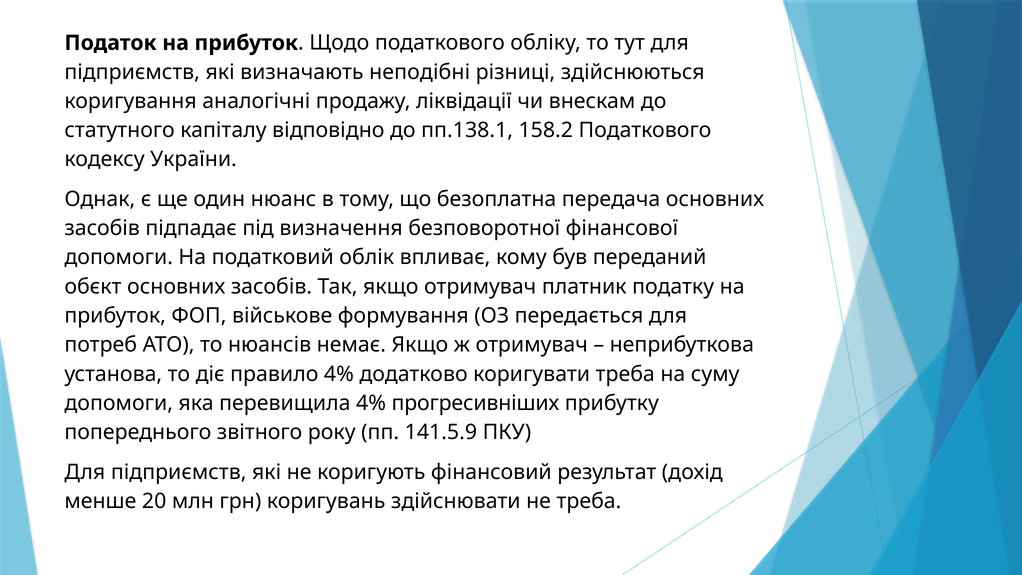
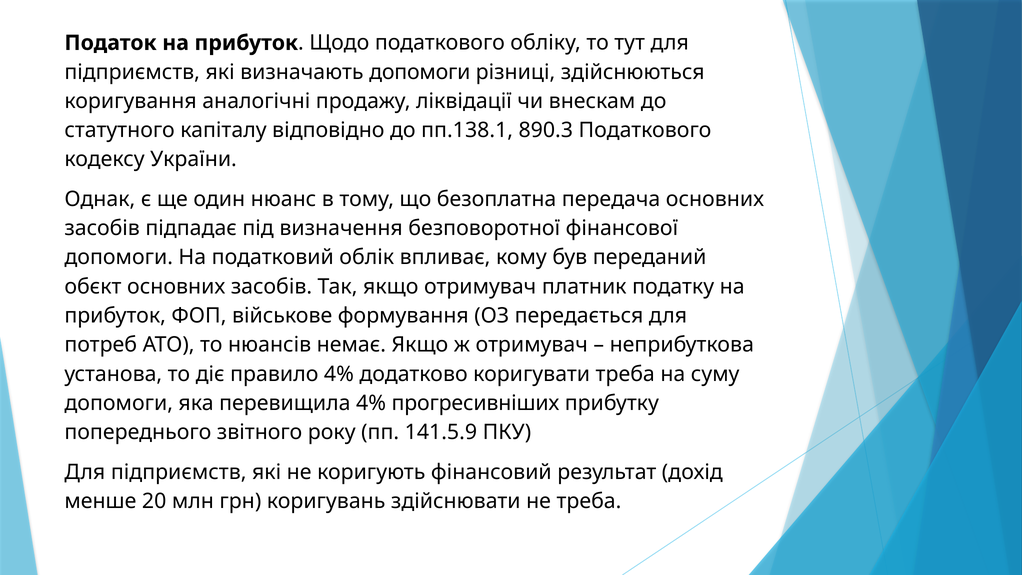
визначають неподібні: неподібні -> допомоги (420, 72)
158.2: 158.2 -> 890.3 (546, 130)
